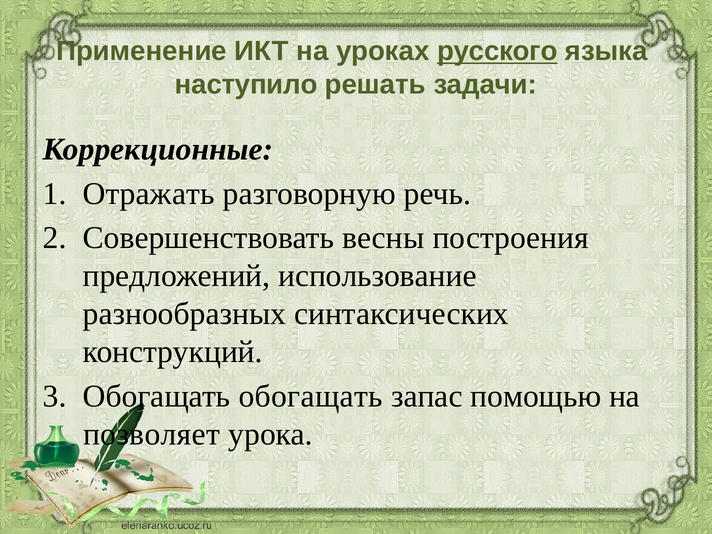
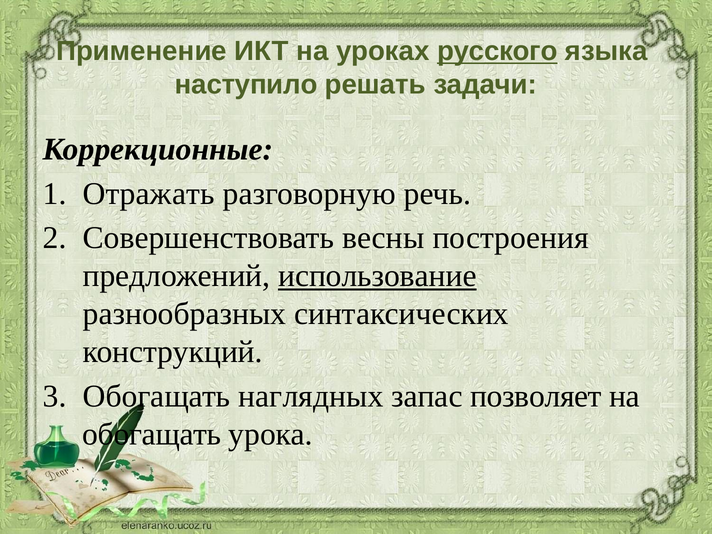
использование underline: none -> present (377, 276)
Обогащать обогащать: обогащать -> наглядных (311, 396)
помощью: помощью -> позволяет (536, 396)
позволяет: позволяет -> обогащать (152, 434)
